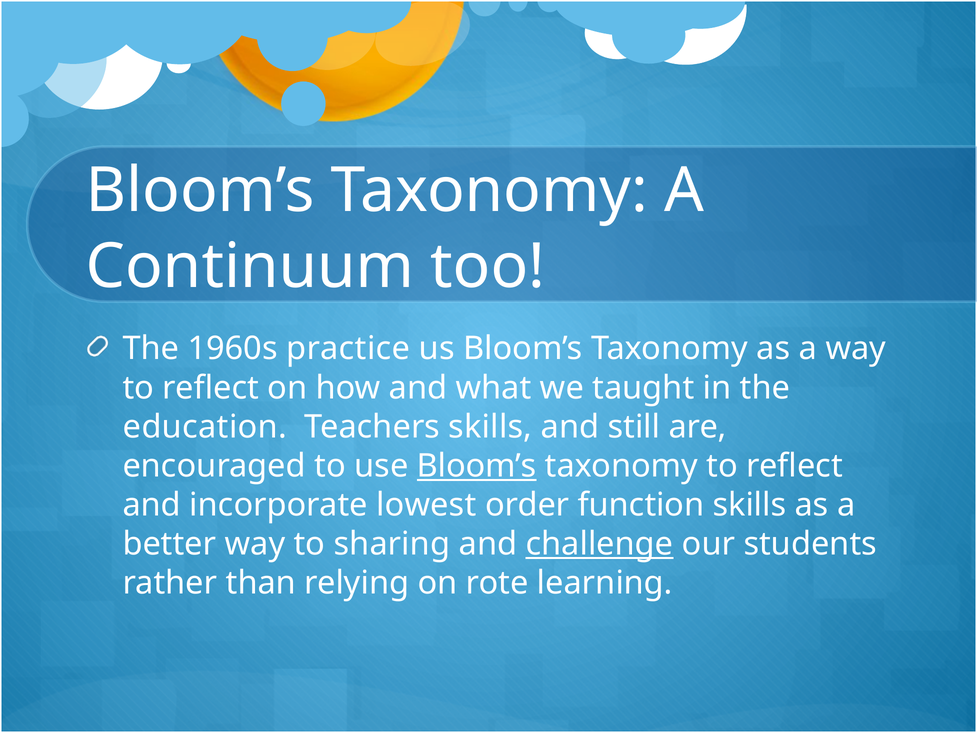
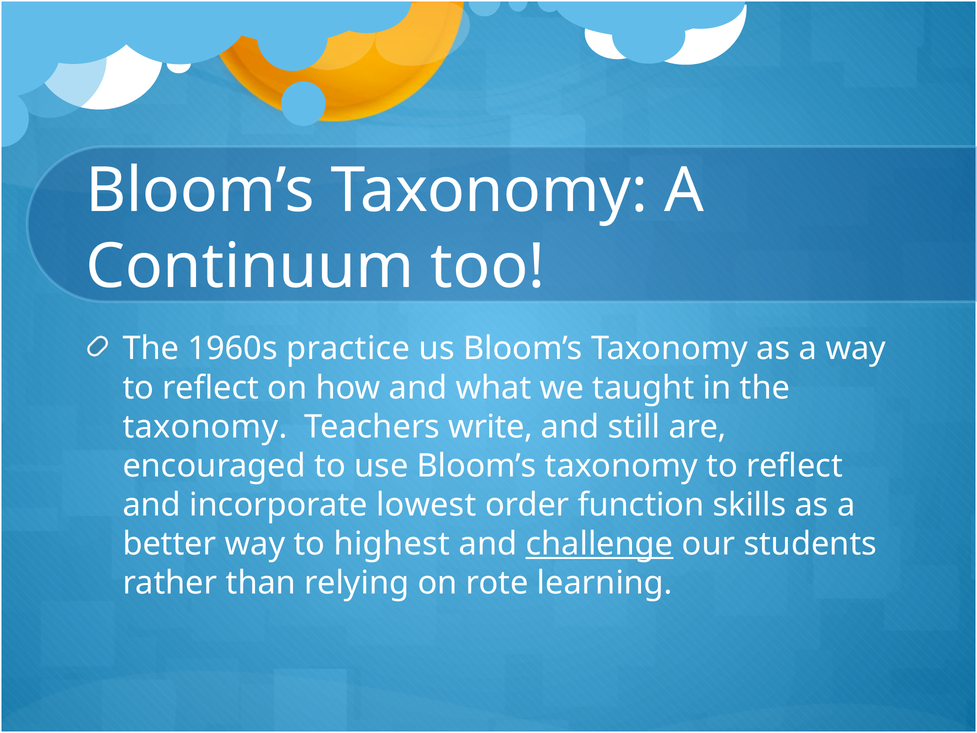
education: education -> taxonomy (205, 427)
Teachers skills: skills -> write (491, 427)
Bloom’s underline: present -> none (477, 466)
sharing: sharing -> highest (392, 544)
